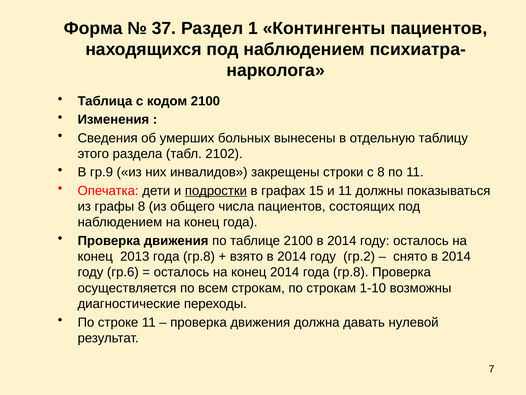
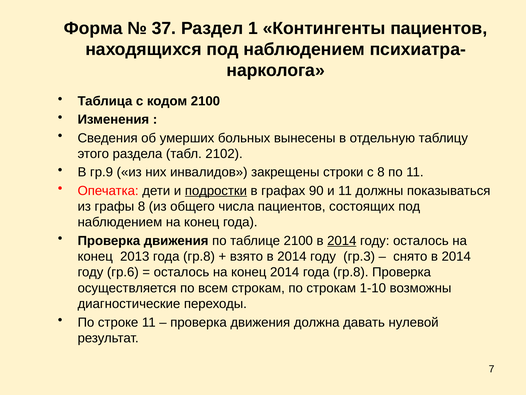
15: 15 -> 90 (316, 190)
2014 underline: none -> present (342, 240)
гр.2: гр.2 -> гр.3 (359, 256)
